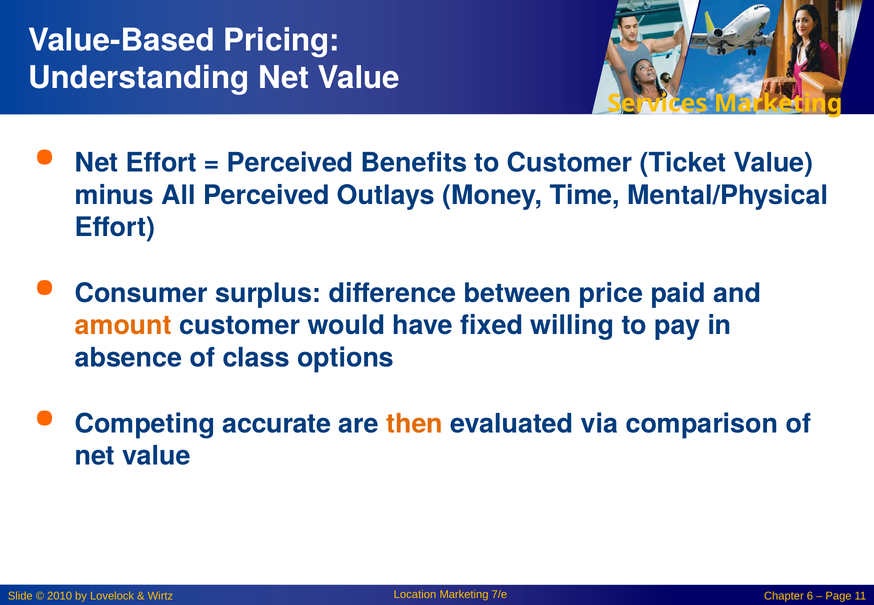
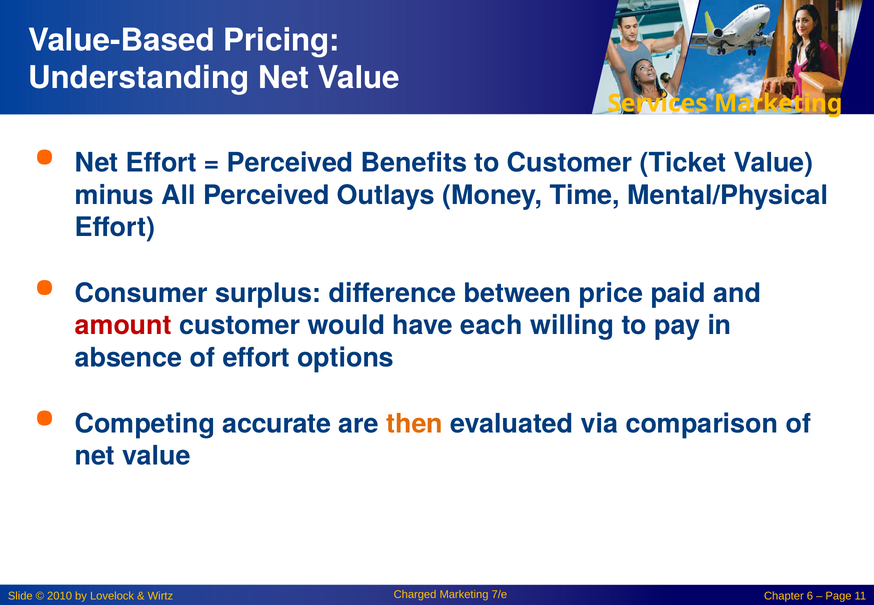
amount colour: orange -> red (123, 326)
fixed: fixed -> each (491, 326)
of class: class -> effort (256, 358)
Location: Location -> Charged (415, 595)
